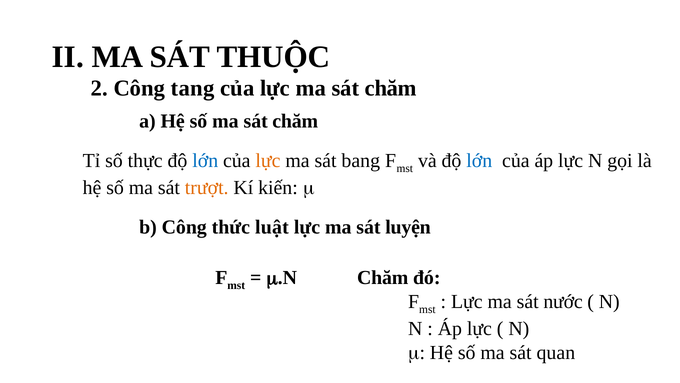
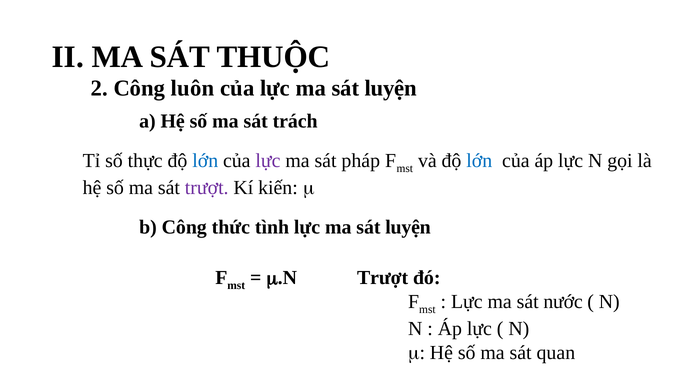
tang: tang -> luôn (193, 88)
chăm: chăm -> luyện (391, 88)
số ma sát chăm: chăm -> trách (295, 121)
lực colour: orange -> purple (268, 160)
bang: bang -> pháp (361, 160)
trượt colour: orange -> purple (207, 187)
luật: luật -> tình (272, 227)
Chăm: Chăm -> Trượt (383, 277)
